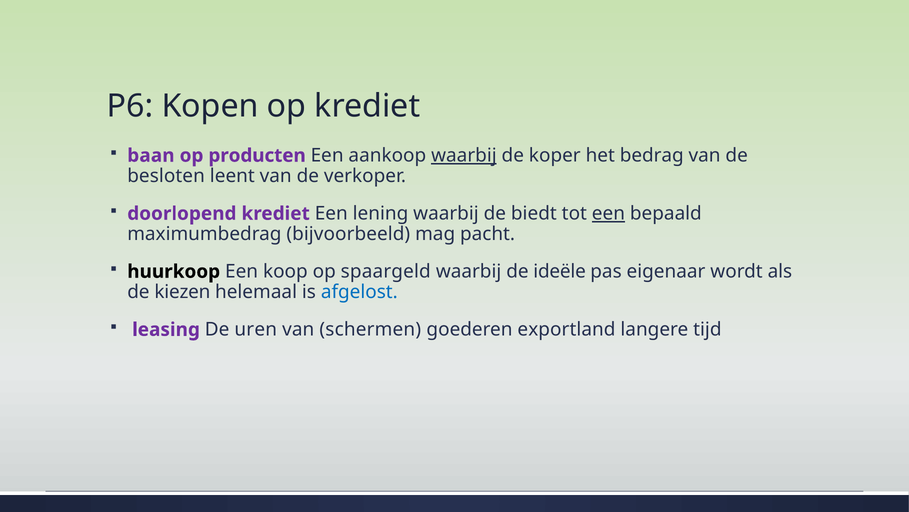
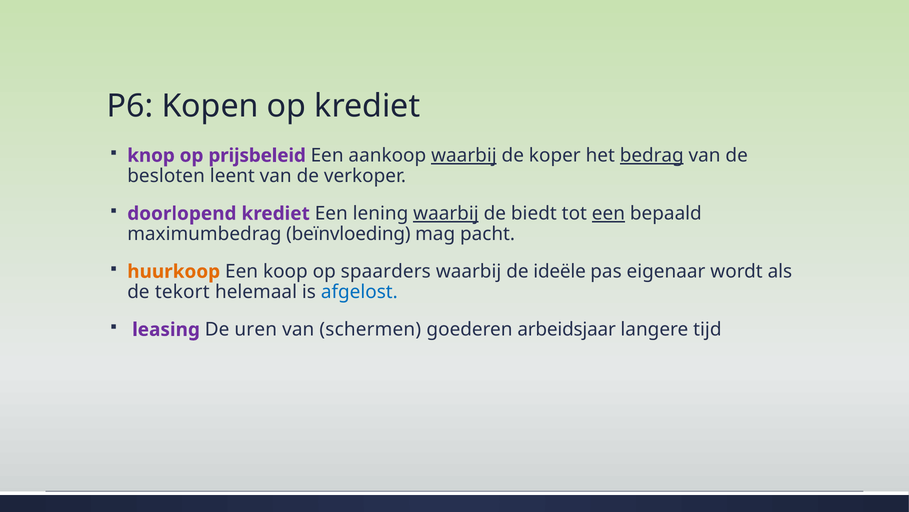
baan: baan -> knop (151, 155)
producten: producten -> prijsbeleid (257, 155)
bedrag underline: none -> present (652, 155)
waarbij underline: none -> present (446, 213)
bijvoorbeeld: bijvoorbeeld -> beïnvloeding (348, 234)
huurkoop colour: black -> orange (174, 271)
spaargeld: spaargeld -> spaarders (386, 271)
kiezen: kiezen -> tekort (182, 292)
exportland: exportland -> arbeidsjaar (567, 329)
